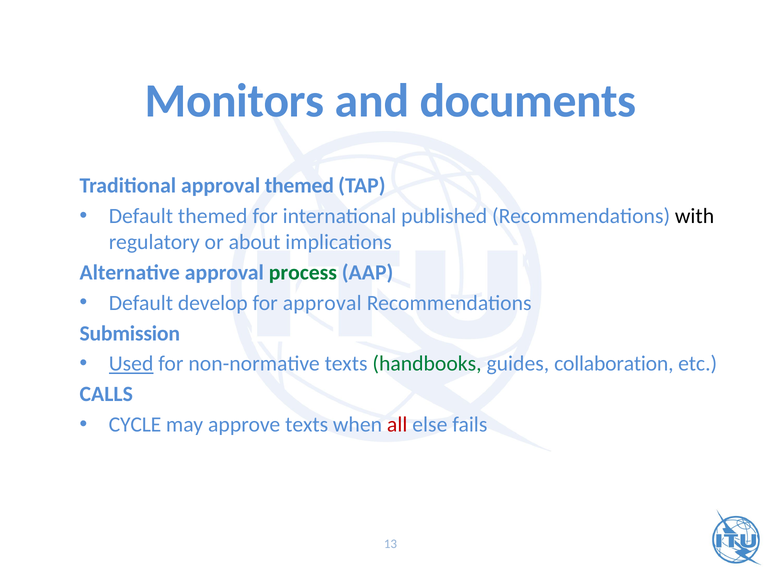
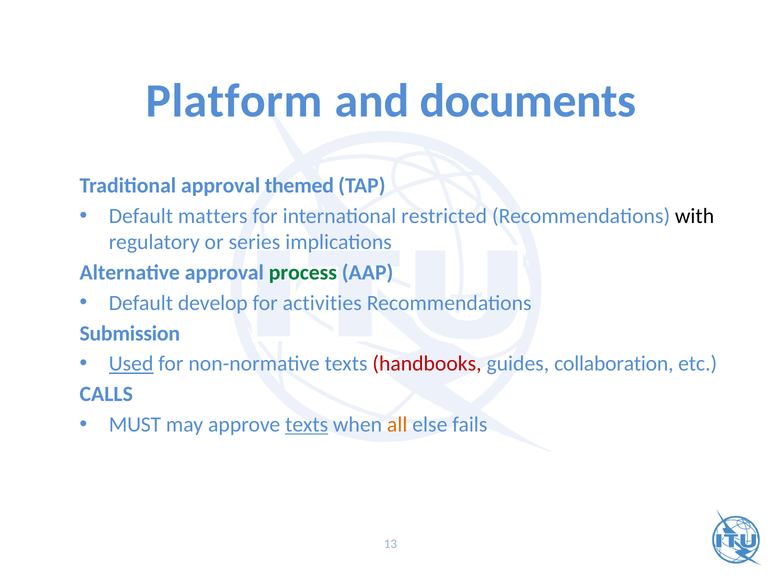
Monitors: Monitors -> Platform (234, 101)
Default themed: themed -> matters (213, 216)
published: published -> restricted (444, 216)
about: about -> series (254, 242)
for approval: approval -> activities (322, 303)
handbooks colour: green -> red (427, 364)
CYCLE: CYCLE -> MUST (135, 424)
texts underline: none -> present (307, 424)
all colour: red -> orange (397, 424)
